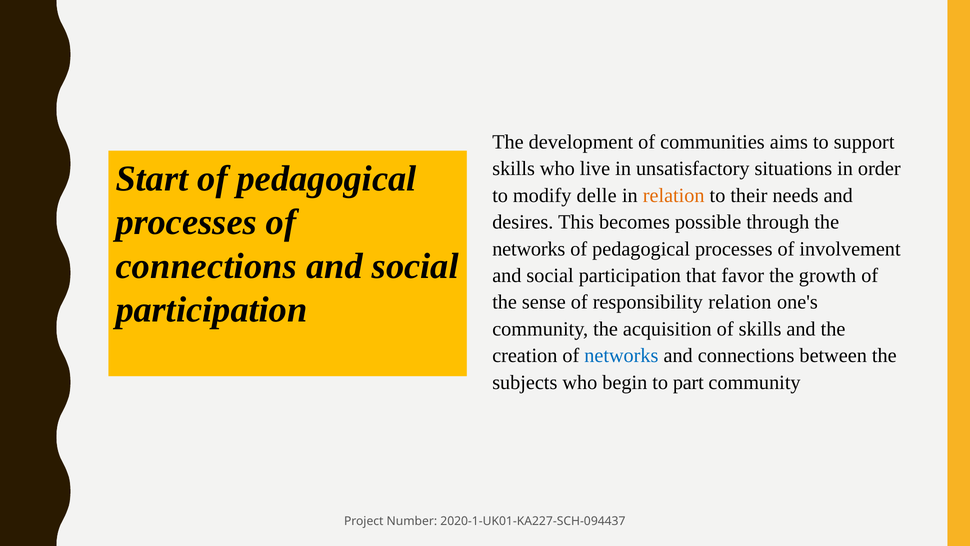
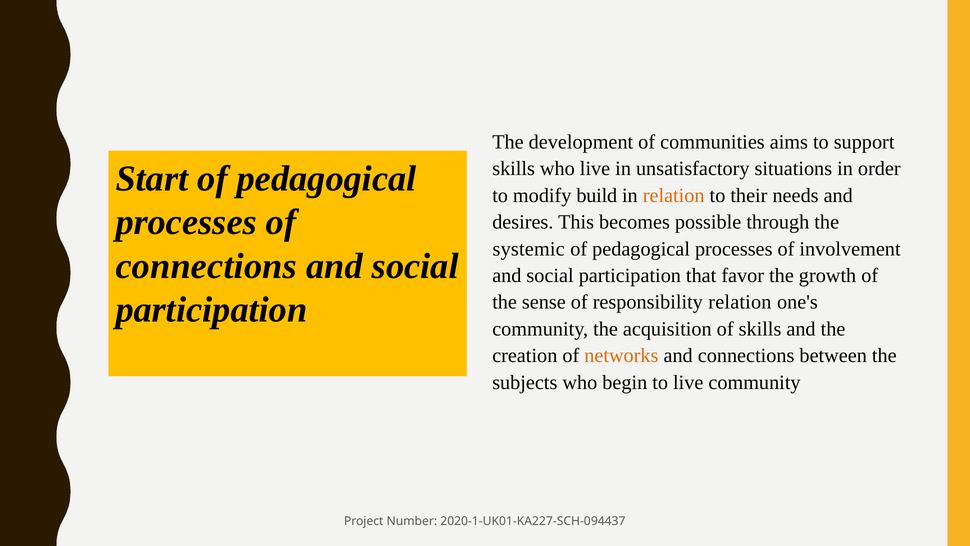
delle: delle -> build (597, 195)
networks: networks -> systemic (529, 249)
networks colour: blue -> orange (621, 355)
to part: part -> live (688, 382)
